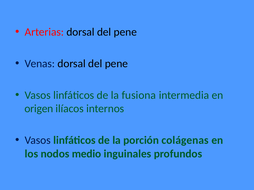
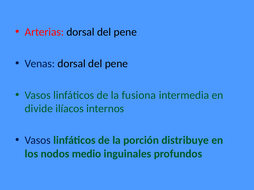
origen: origen -> divide (39, 109)
colágenas: colágenas -> distribuye (185, 141)
